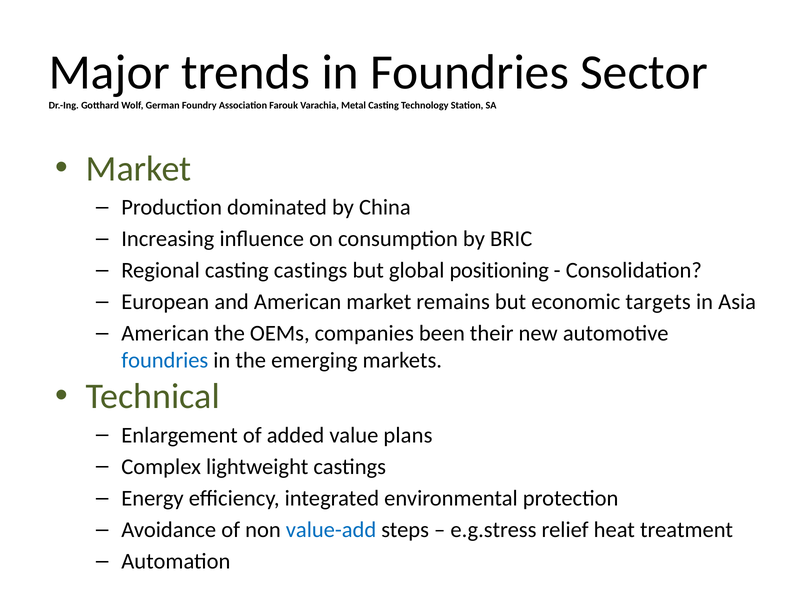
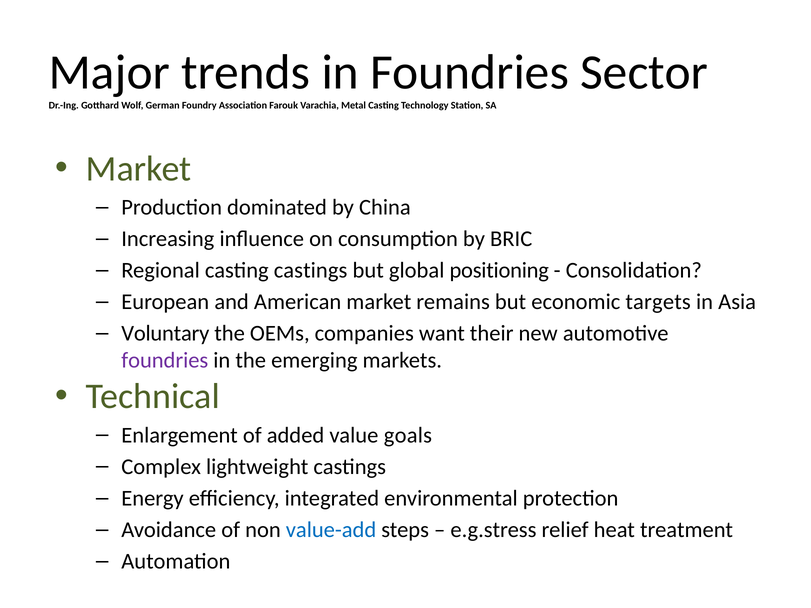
American: American -> Voluntary (165, 334)
been: been -> want (442, 334)
foundries colour: blue -> purple (165, 361)
plans: plans -> goals (408, 435)
